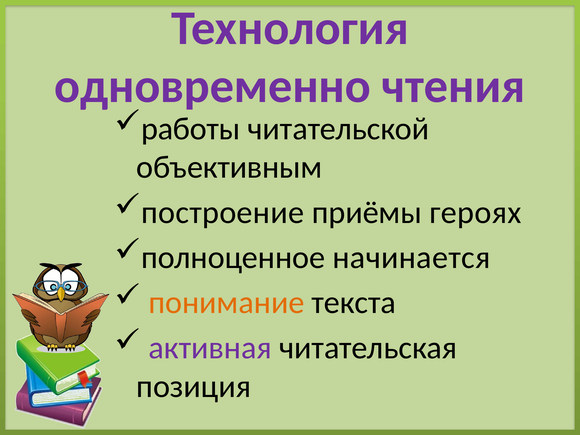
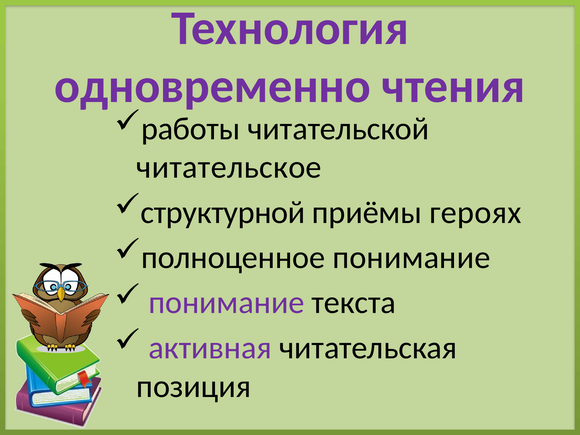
объективным: объективным -> читательское (229, 167)
построение: построение -> структурной (223, 212)
полноценное начинается: начинается -> понимание (411, 258)
понимание colour: orange -> purple (226, 303)
